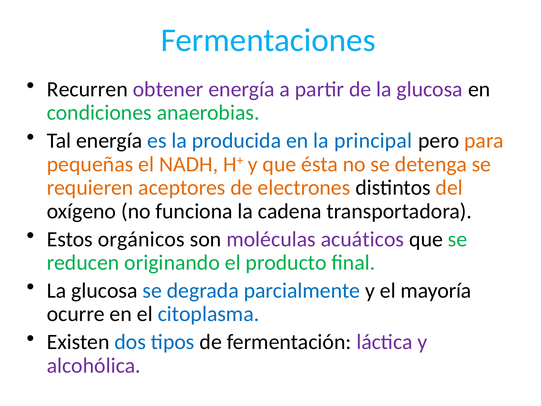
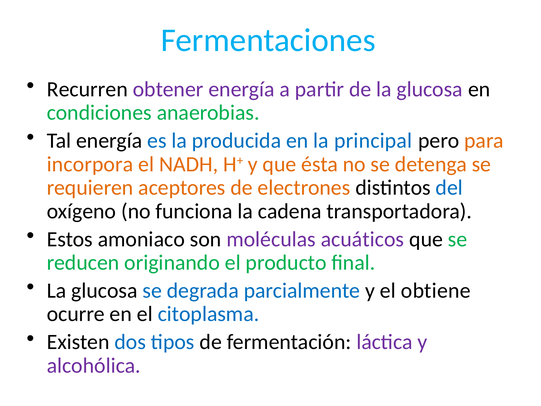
pequeñas: pequeñas -> incorpora (90, 164)
del colour: orange -> blue (449, 188)
orgánicos: orgánicos -> amoniaco (141, 239)
mayoría: mayoría -> obtiene (436, 290)
